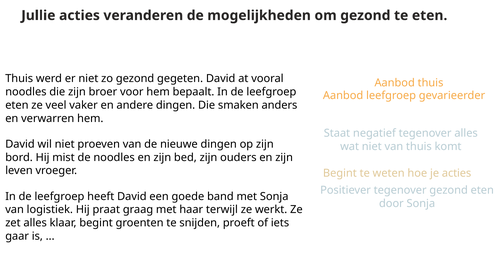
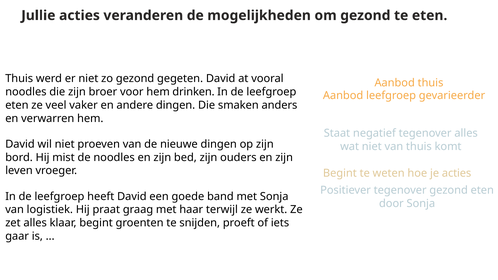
bepaalt: bepaalt -> drinken (194, 92)
